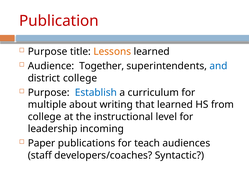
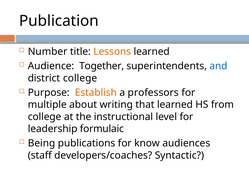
Publication colour: red -> black (59, 21)
Purpose: Purpose -> Number (48, 52)
Establish colour: blue -> orange (96, 92)
curriculum: curriculum -> professors (153, 92)
incoming: incoming -> formulaic (102, 129)
Paper: Paper -> Being (42, 143)
teach: teach -> know (147, 143)
